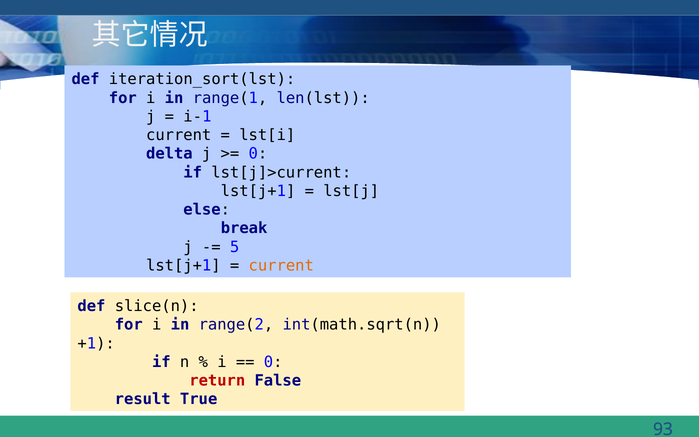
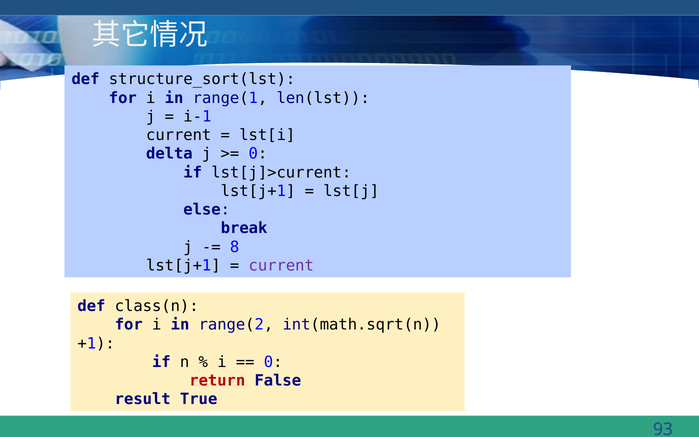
iteration_sort(lst: iteration_sort(lst -> structure_sort(lst (202, 79)
5: 5 -> 8 (235, 247)
current colour: orange -> purple (281, 266)
slice(n: slice(n -> class(n (157, 306)
